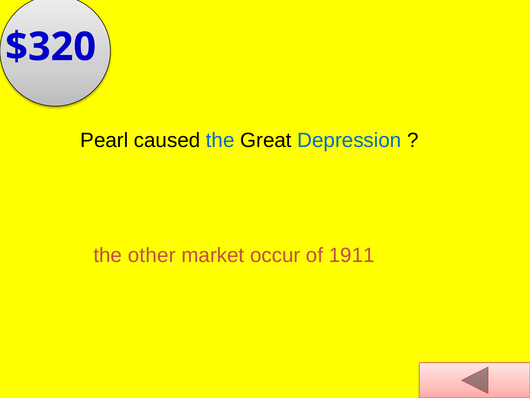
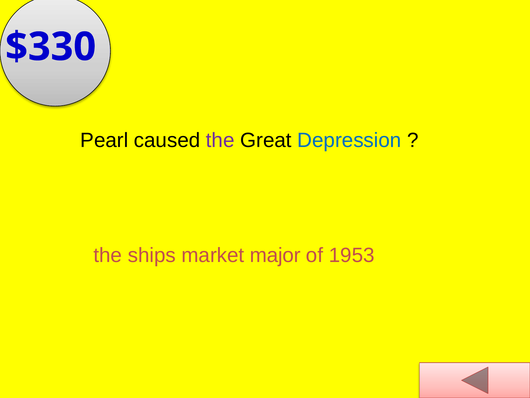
$320: $320 -> $330 (51, 47)
the colour: blue -> purple (220, 140)
other: other -> ships (152, 255)
occur: occur -> major (275, 255)
1911: 1911 -> 1953 (352, 255)
